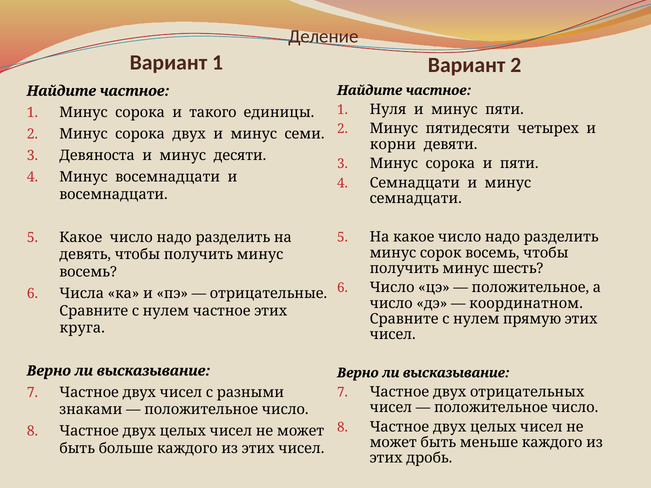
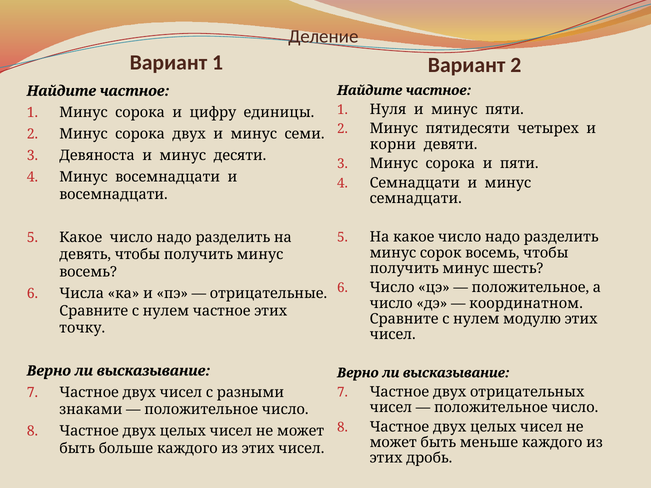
такого: такого -> цифру (213, 113)
прямую: прямую -> модулю (532, 319)
круга: круга -> точку (82, 328)
